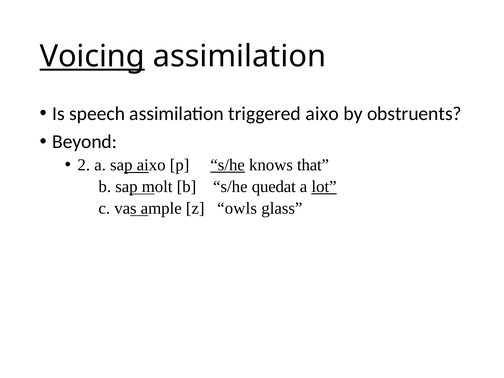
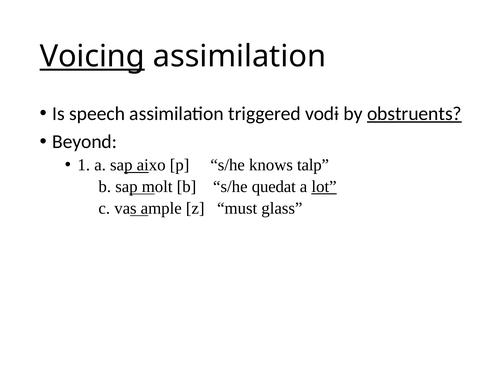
triggered aixo: aixo -> vodɨ (322, 114)
obstruents underline: none -> present (414, 114)
2: 2 -> 1 (84, 165)
s/he underline: present -> none (228, 165)
that: that -> talp (313, 165)
owls: owls -> must (237, 208)
